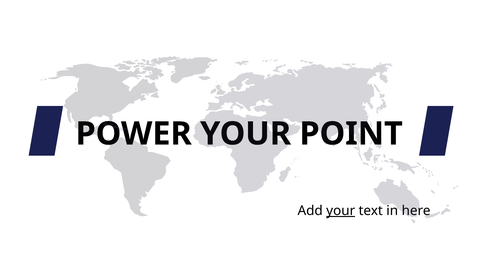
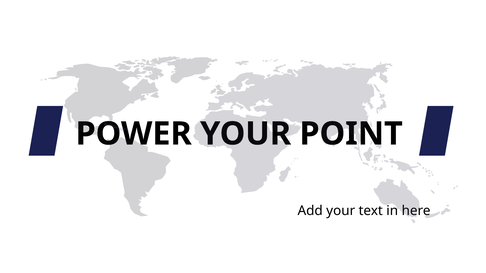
your underline: present -> none (341, 211)
